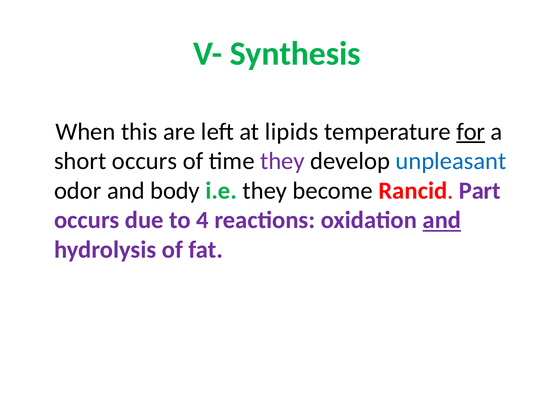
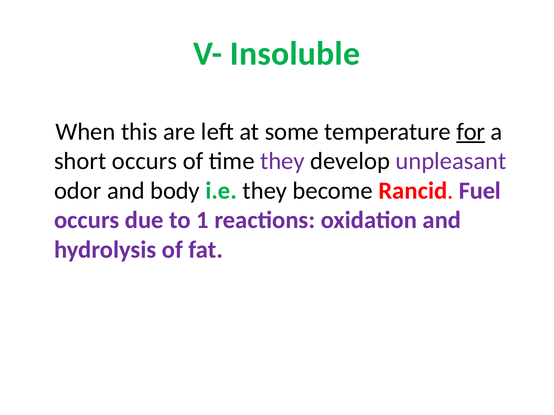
Synthesis: Synthesis -> Insoluble (295, 54)
lipids: lipids -> some (292, 132)
unpleasant colour: blue -> purple (451, 161)
Part: Part -> Fuel (480, 191)
4: 4 -> 1 (203, 220)
and underline: present -> none (442, 220)
